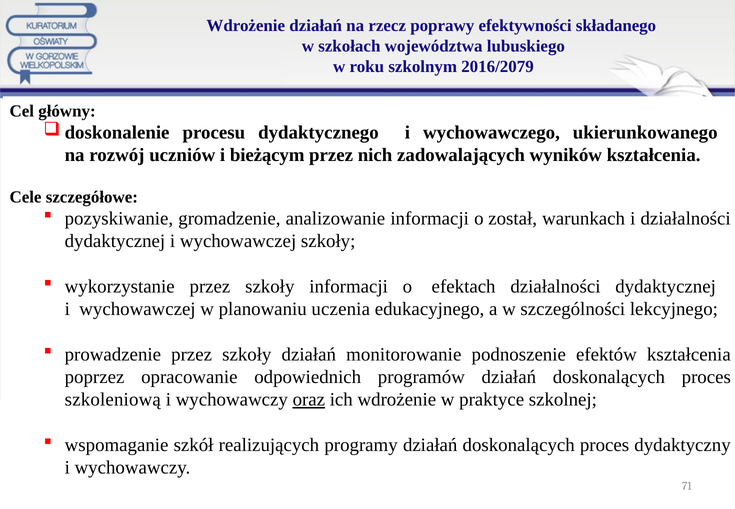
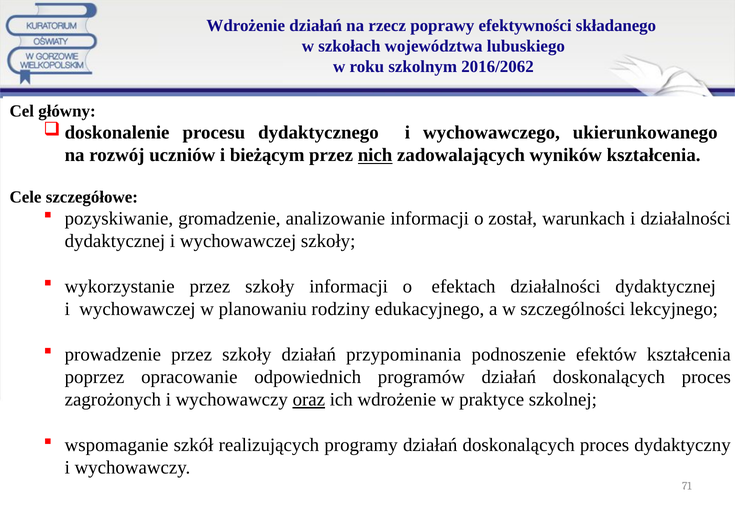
2016/2079: 2016/2079 -> 2016/2062 (498, 67)
nich underline: none -> present (375, 155)
uczenia: uczenia -> rodziny (341, 309)
monitorowanie: monitorowanie -> przypominania (404, 354)
szkoleniową: szkoleniową -> zagrożonych (113, 400)
